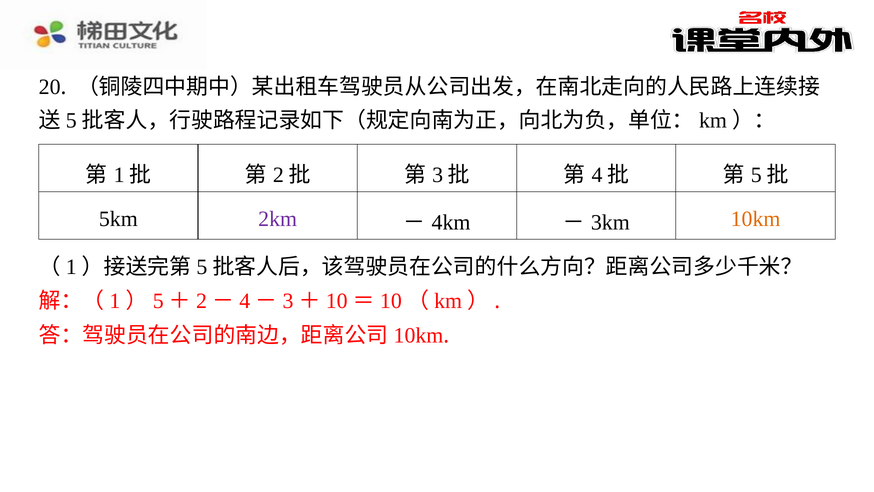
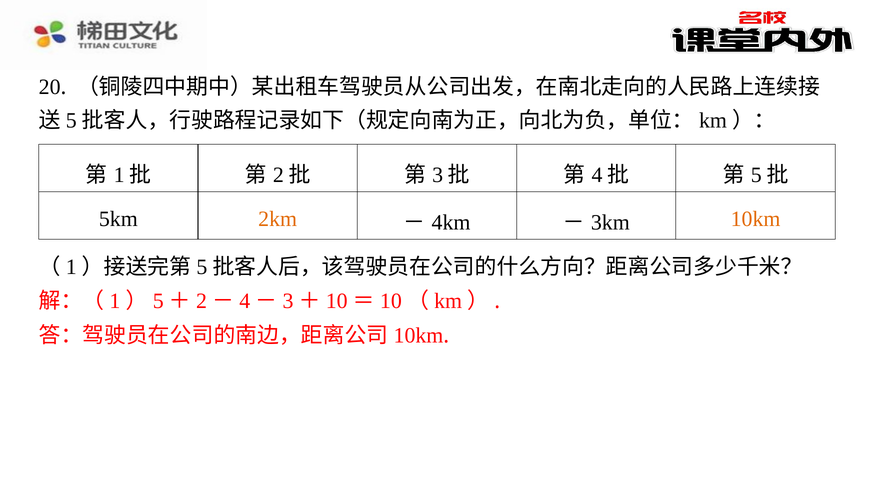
2km colour: purple -> orange (278, 219)
